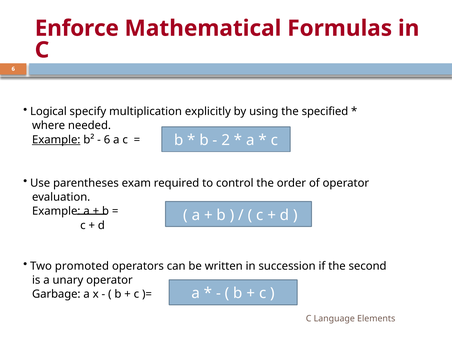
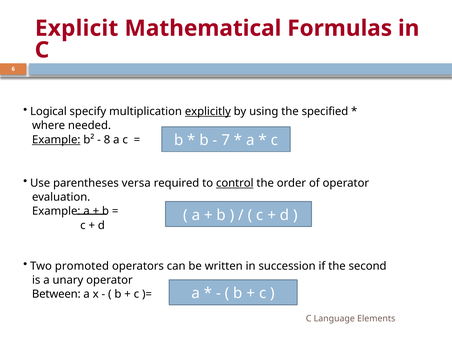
Enforce: Enforce -> Explicit (77, 28)
explicitly underline: none -> present (208, 111)
2: 2 -> 7 (226, 140)
6: 6 -> 8 (107, 140)
exam: exam -> versa (136, 183)
control underline: none -> present (235, 183)
Garbage: Garbage -> Between (56, 294)
